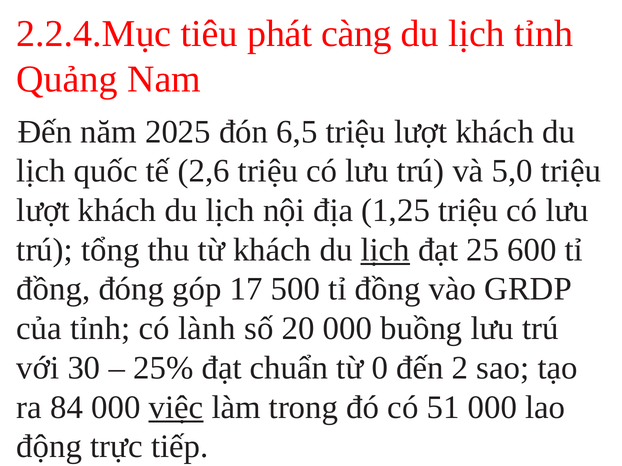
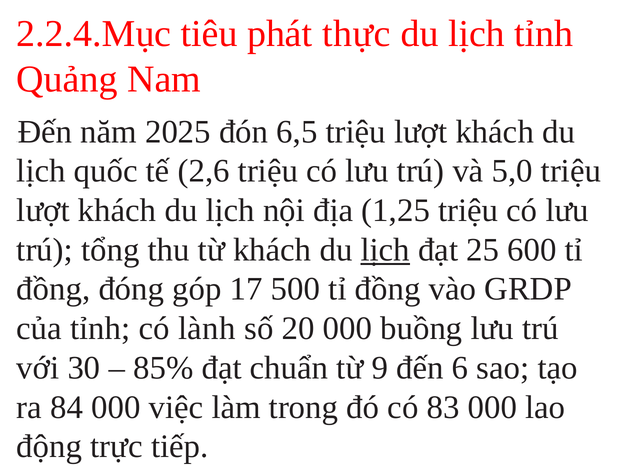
càng: càng -> thực (356, 34)
25%: 25% -> 85% (163, 368)
0: 0 -> 9 (380, 368)
2: 2 -> 6 (460, 368)
việc underline: present -> none (176, 408)
51: 51 -> 83 (443, 408)
